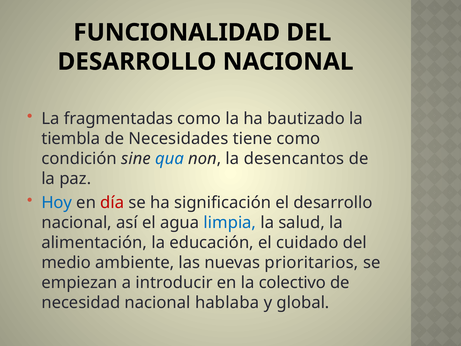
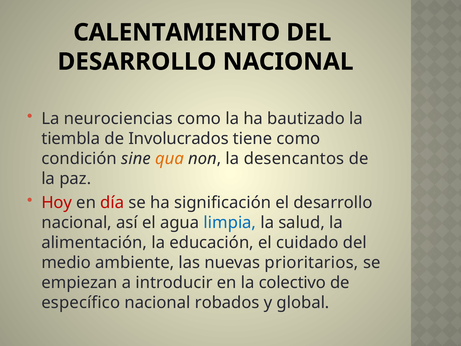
FUNCIONALIDAD: FUNCIONALIDAD -> CALENTAMIENTO (177, 32)
fragmentadas: fragmentadas -> neurociencias (118, 118)
Necesidades: Necesidades -> Involucrados (179, 138)
qua colour: blue -> orange (169, 159)
Hoy colour: blue -> red (57, 202)
necesidad: necesidad -> específico (81, 302)
hablaba: hablaba -> robados (227, 302)
